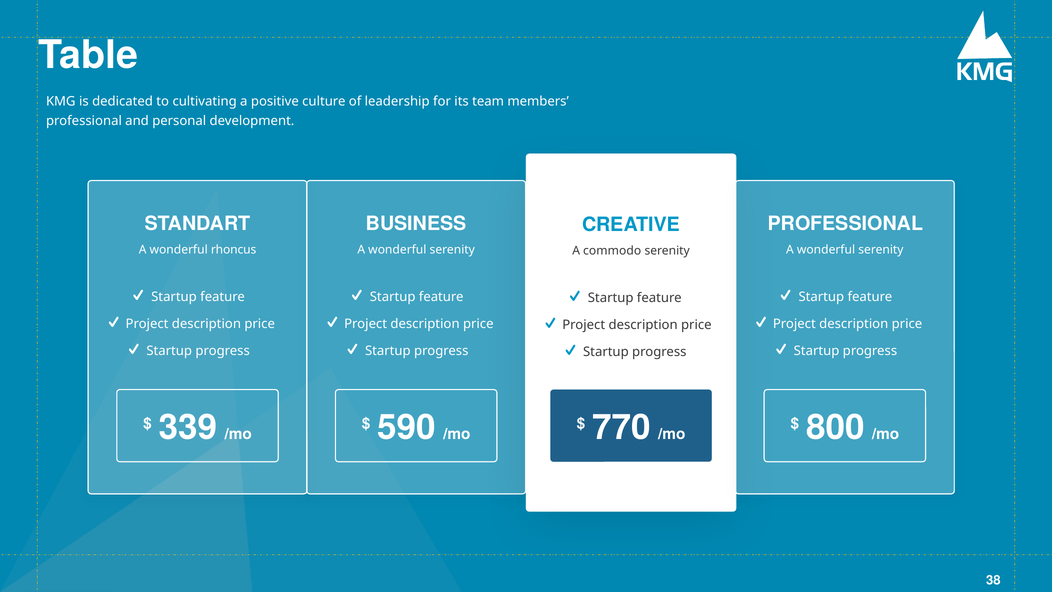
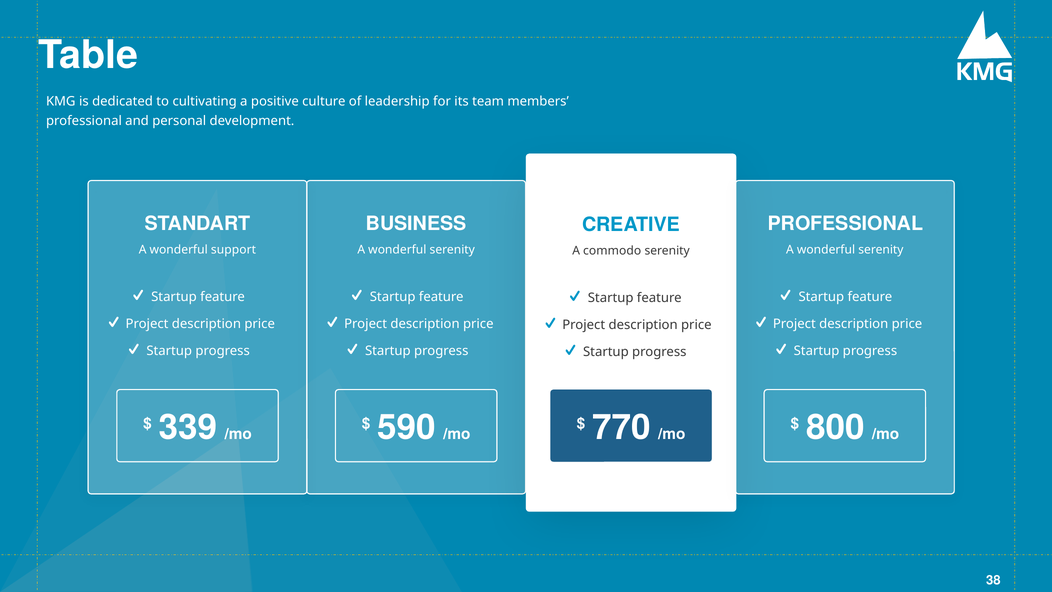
rhoncus: rhoncus -> support (234, 250)
